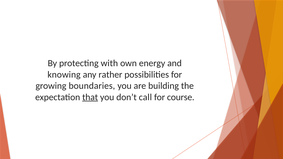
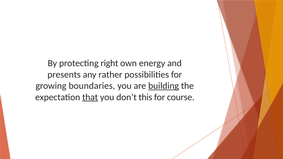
with: with -> right (109, 63)
knowing: knowing -> presents (64, 75)
building underline: none -> present (164, 86)
call: call -> this (145, 97)
